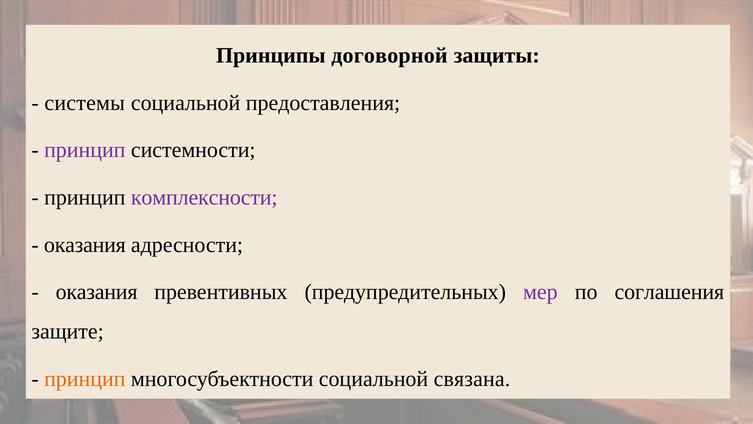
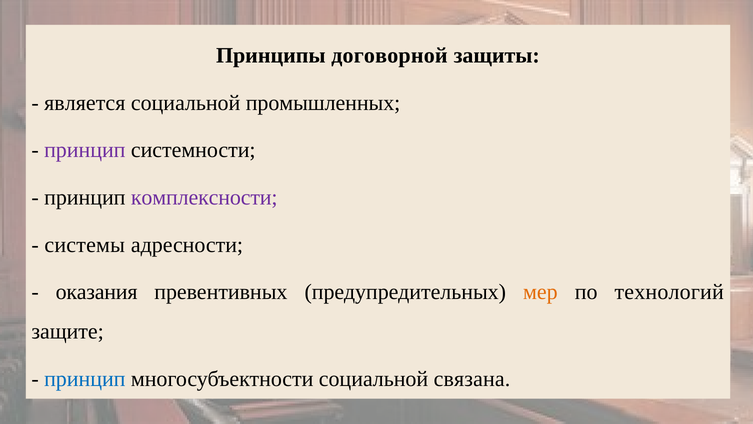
системы: системы -> является (85, 103)
предоставления: предоставления -> промышленных (323, 103)
оказания: оказания -> системы (85, 245)
мер colour: purple -> orange (540, 292)
соглашения: соглашения -> технологий (669, 292)
принцип colour: orange -> blue (85, 379)
